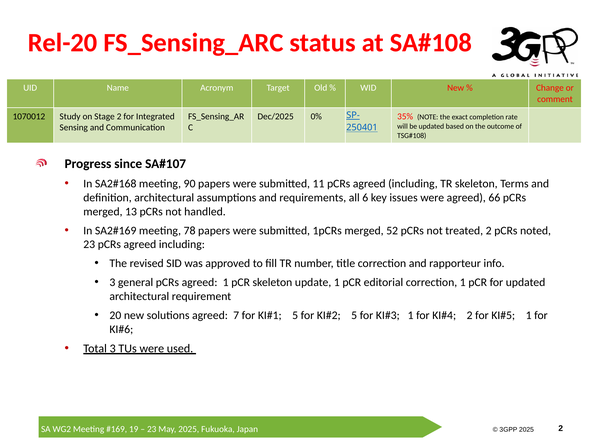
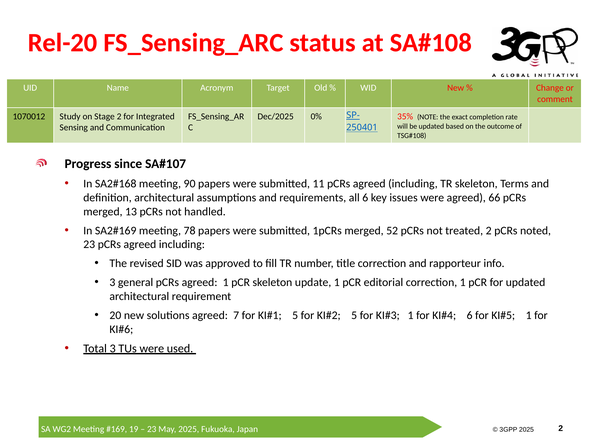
2: 2 -> 6 (470, 316)
